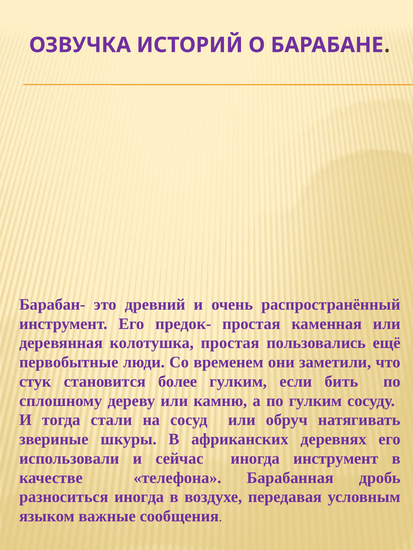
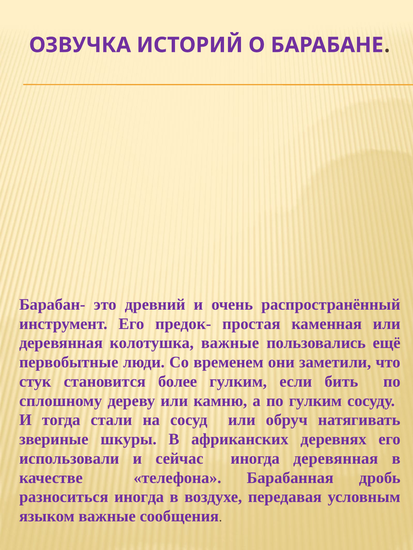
колотушка простая: простая -> важные (230, 343)
иногда инструмент: инструмент -> деревянная (336, 459)
